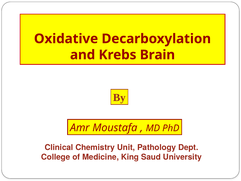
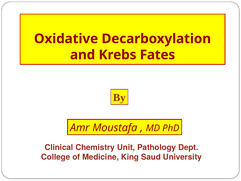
Brain: Brain -> Fates (157, 55)
